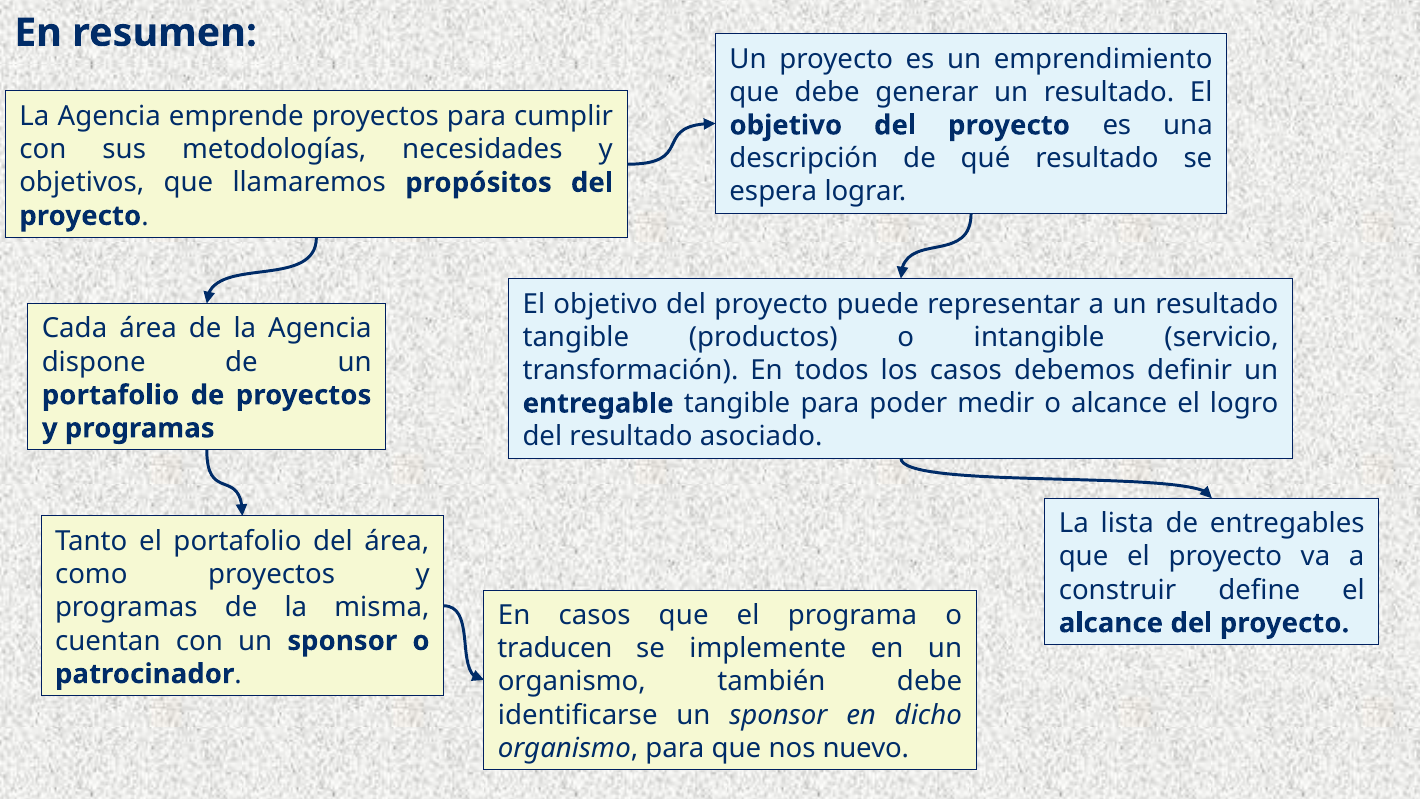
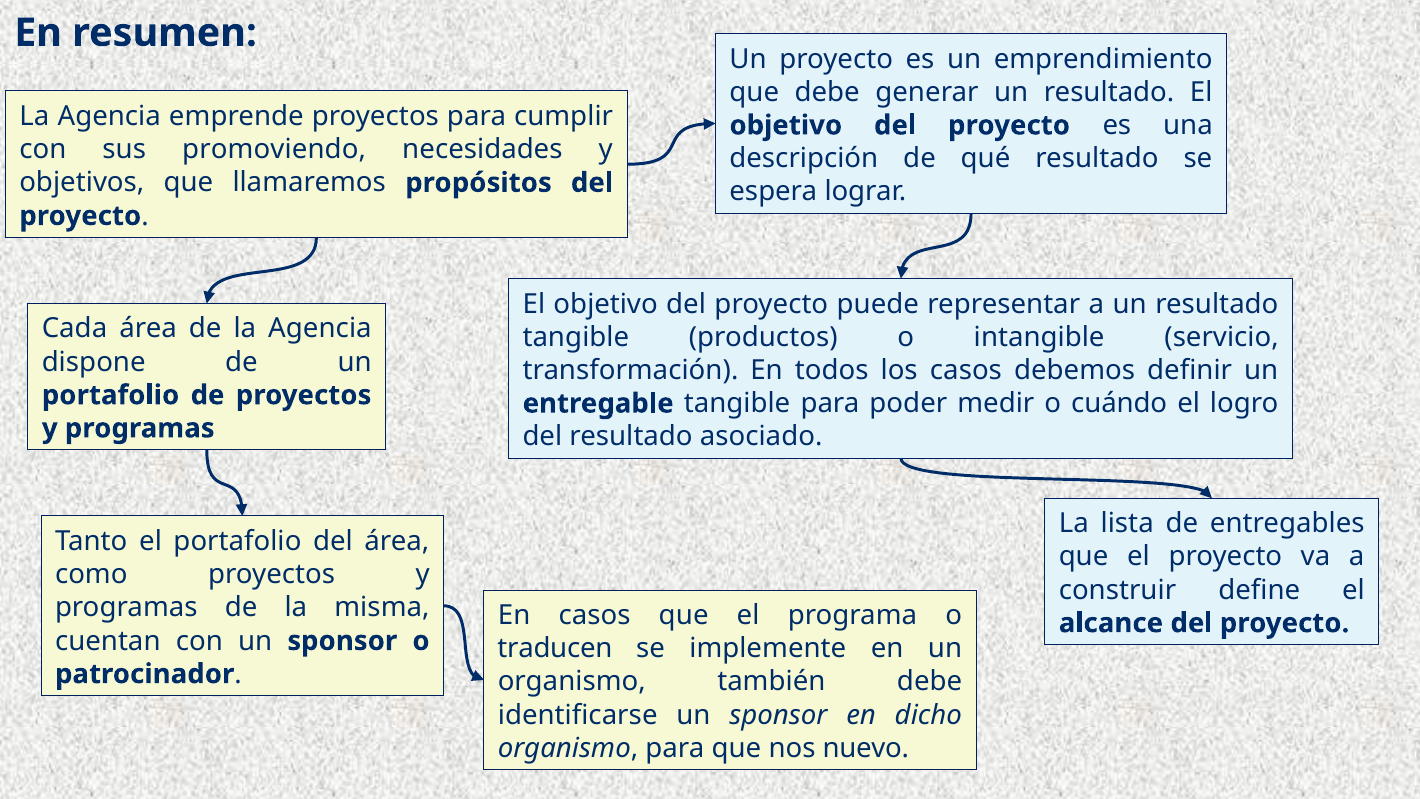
metodologías: metodologías -> promoviendo (274, 150)
o alcance: alcance -> cuándo (1119, 403)
